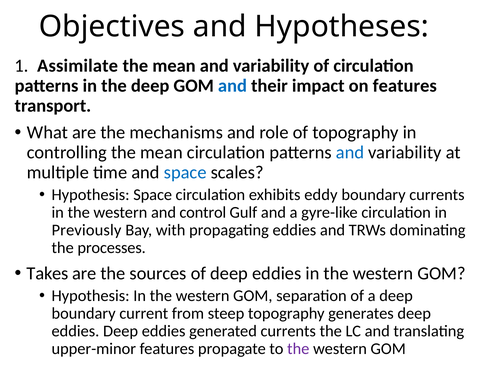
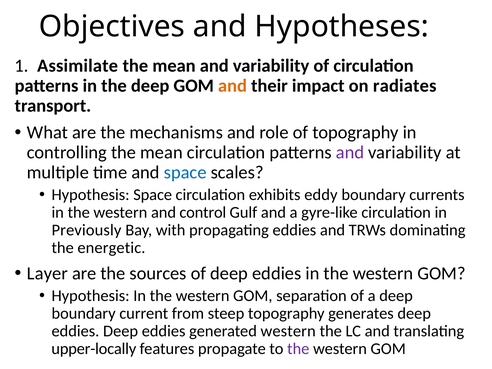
and colour: blue -> orange (232, 86)
on features: features -> radiates (405, 86)
and colour: blue -> purple (350, 152)
processes: processes -> energetic (111, 248)
Takes: Takes -> Layer (47, 273)
generated currents: currents -> western (288, 331)
upper-minor: upper-minor -> upper-locally (94, 349)
